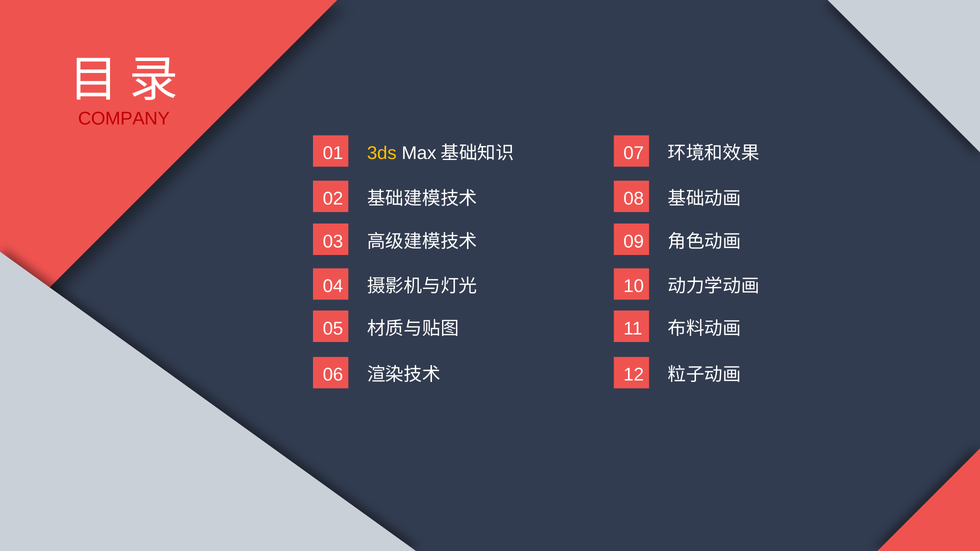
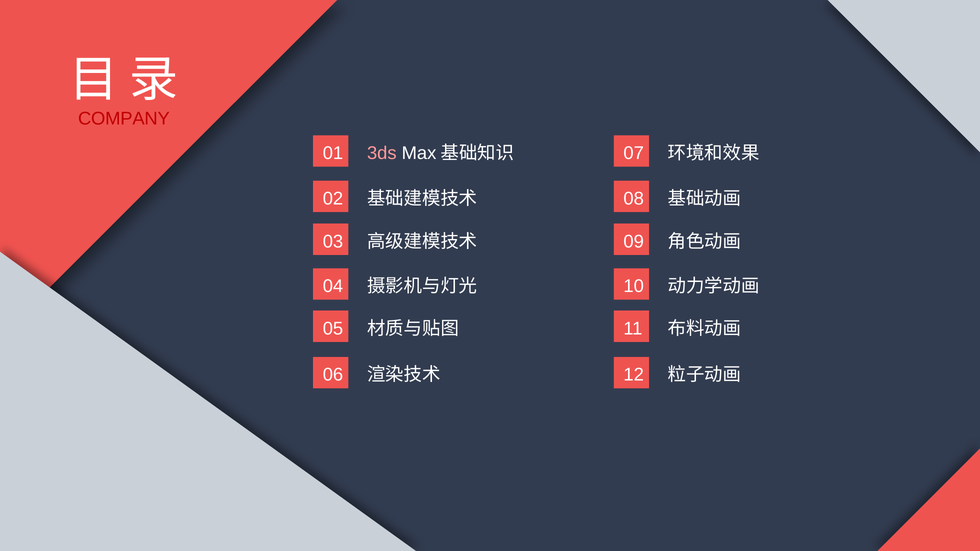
3ds colour: yellow -> pink (382, 153)
